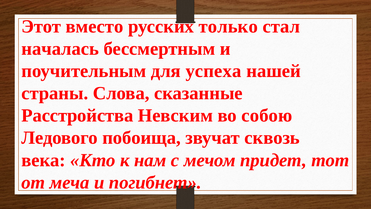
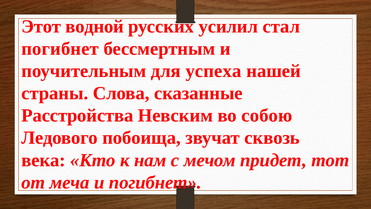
вместо: вместо -> водной (95, 26)
только: только -> усилил (228, 26)
началась: началась -> погибнет (60, 49)
